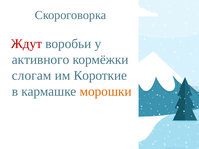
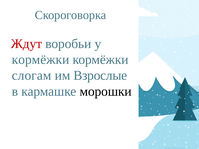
активного: активного -> кормёжки (41, 60)
Короткие: Короткие -> Взрослые (100, 76)
морошки colour: orange -> black (106, 92)
